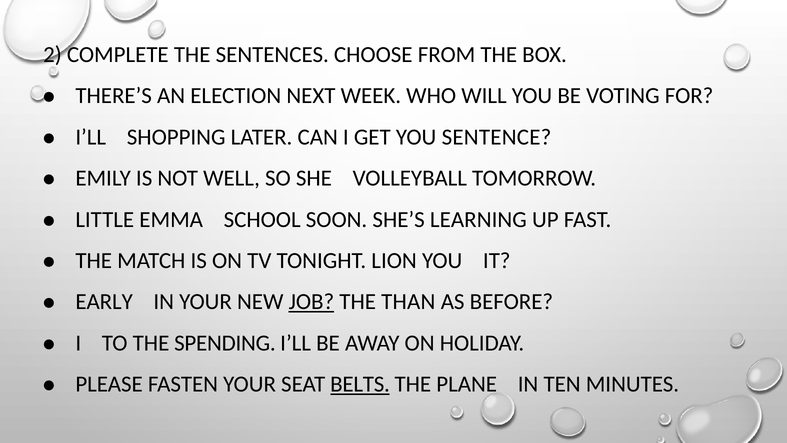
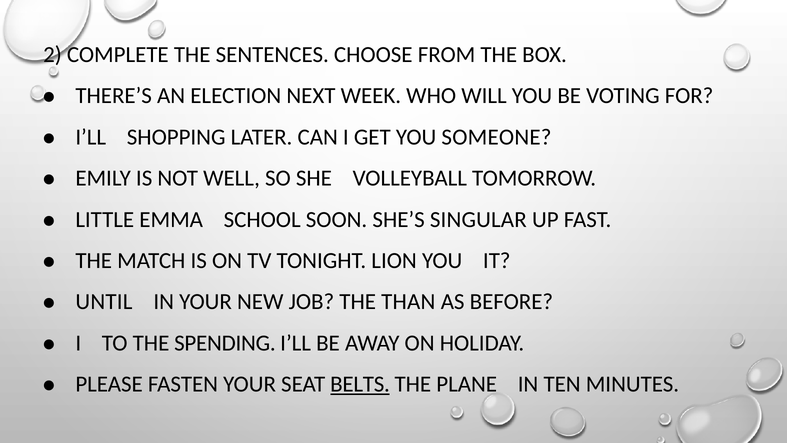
SENTENCE: SENTENCE -> SOMEONE (496, 137)
LEARNING: LEARNING -> SINGULAR (478, 219)
EARLY: EARLY -> UNTIL (104, 302)
JOB underline: present -> none (311, 302)
